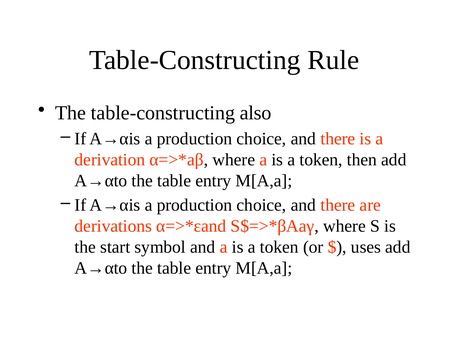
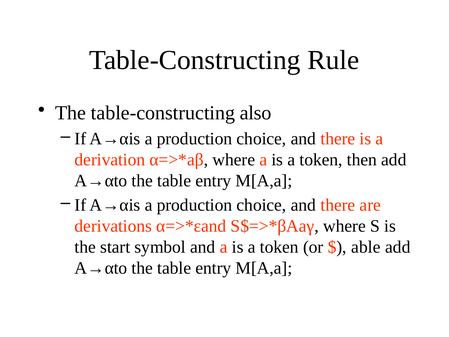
uses: uses -> able (366, 247)
